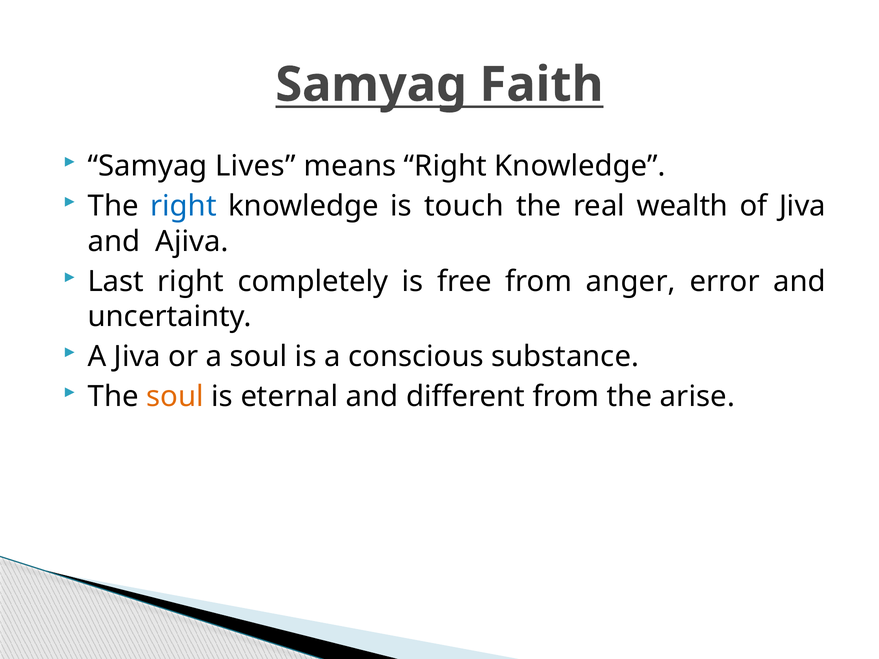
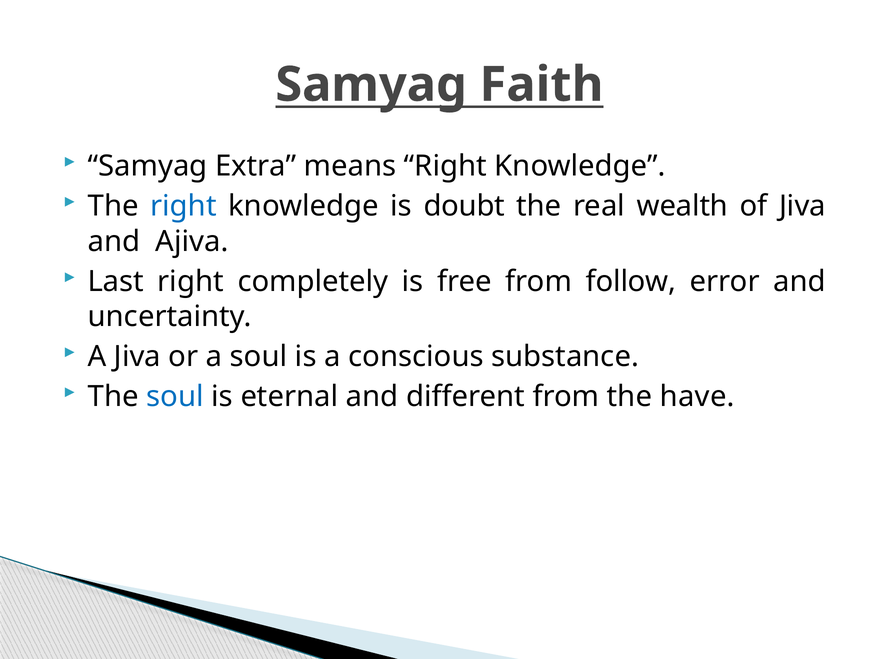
Lives: Lives -> Extra (256, 166)
touch: touch -> doubt (464, 206)
anger: anger -> follow (631, 282)
soul colour: orange -> blue (175, 397)
arise: arise -> have (697, 397)
